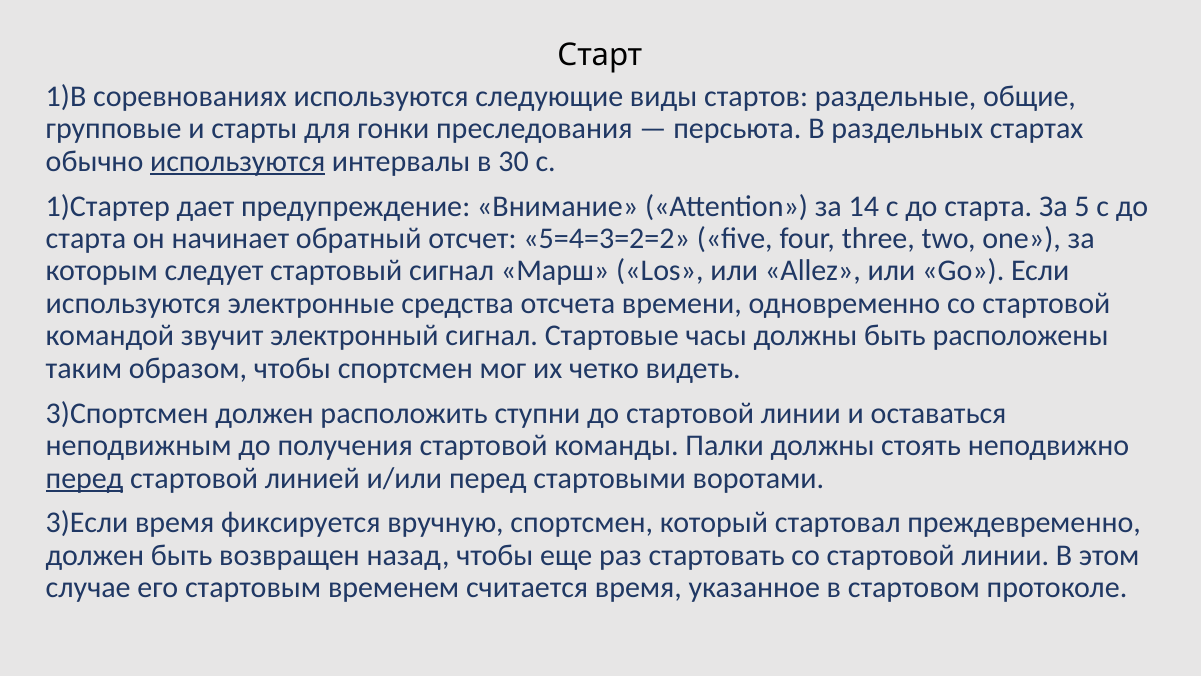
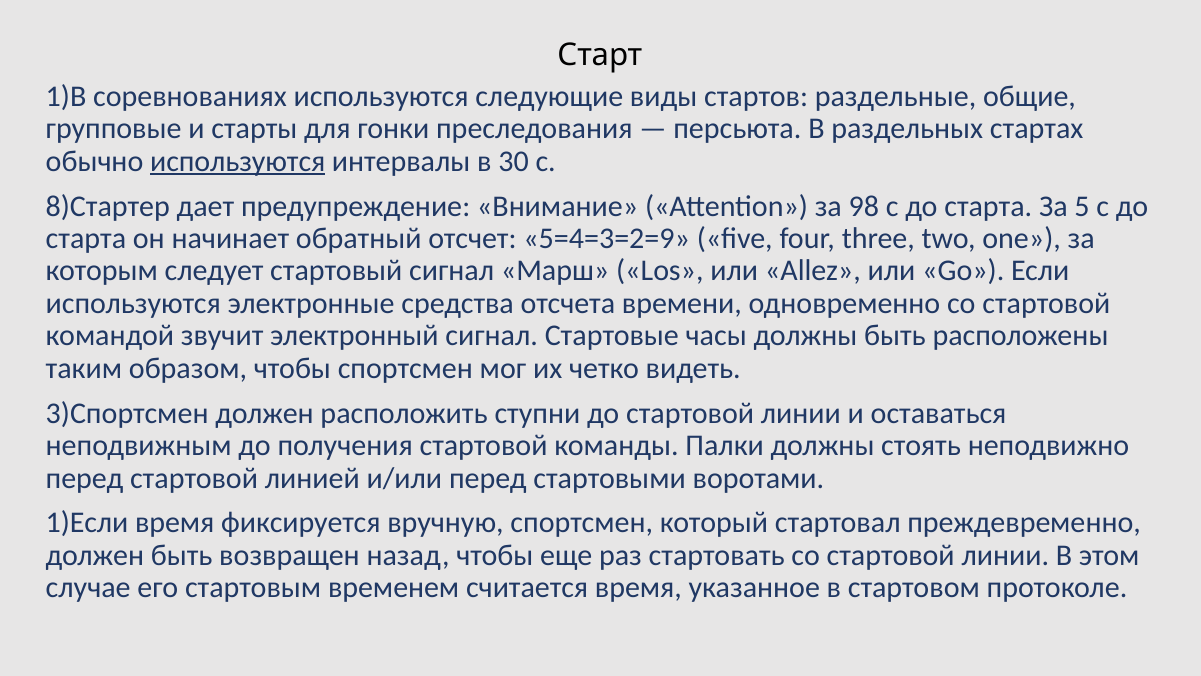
1)Стартер: 1)Стартер -> 8)Стартер (108, 206)
14: 14 -> 98 (864, 206)
5=4=3=2=2: 5=4=3=2=2 -> 5=4=3=2=9 (607, 238)
перед underline: present -> none (85, 478)
3)Если: 3)Если -> 1)Если (87, 523)
